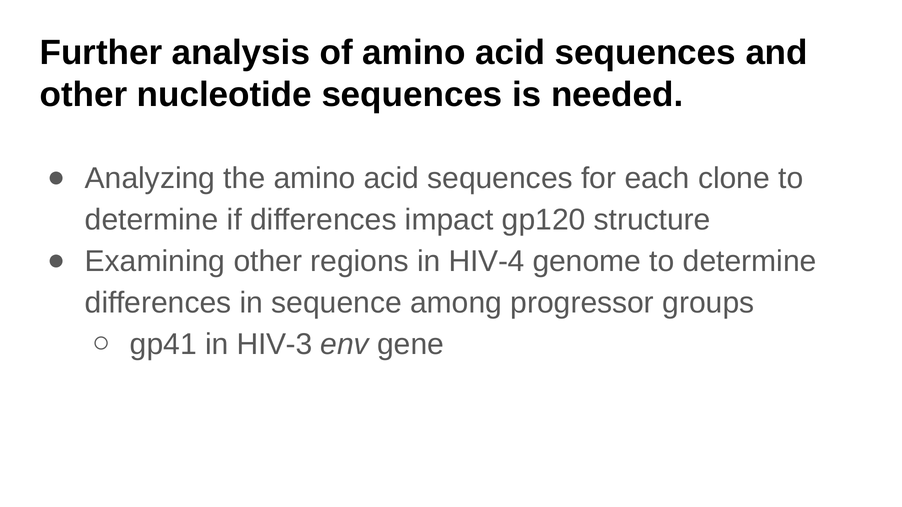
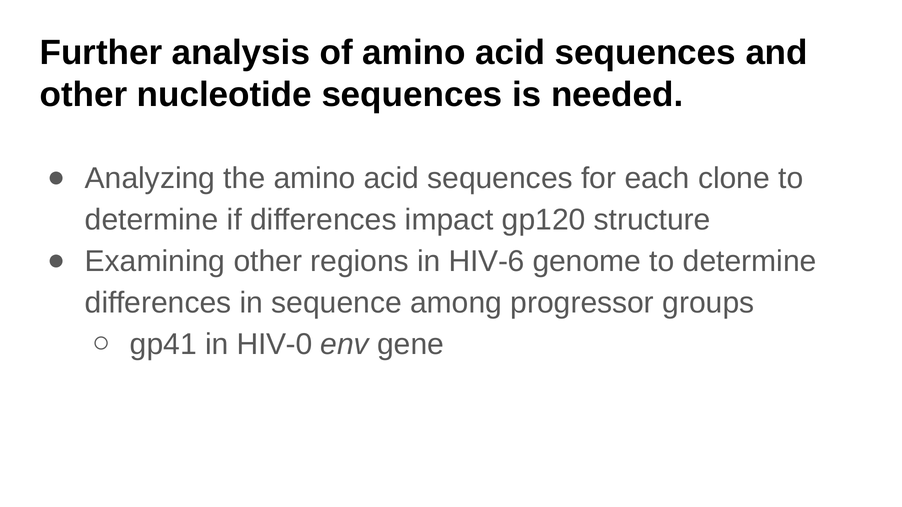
HIV-4: HIV-4 -> HIV-6 (487, 261)
HIV-3: HIV-3 -> HIV-0 (275, 344)
